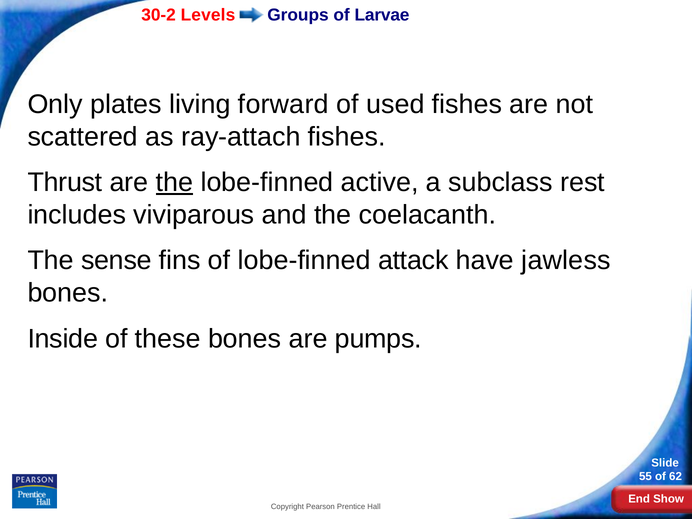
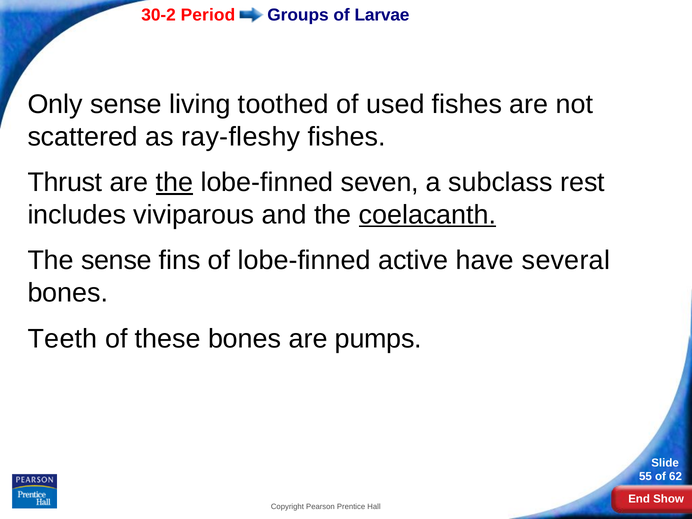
Levels: Levels -> Period (208, 15)
Only plates: plates -> sense (126, 104)
forward: forward -> toothed (283, 104)
ray-attach: ray-attach -> ray-fleshy (241, 137)
active: active -> seven (380, 182)
coelacanth underline: none -> present (427, 215)
attack: attack -> active (413, 261)
jawless: jawless -> several (566, 261)
Inside: Inside -> Teeth (63, 339)
